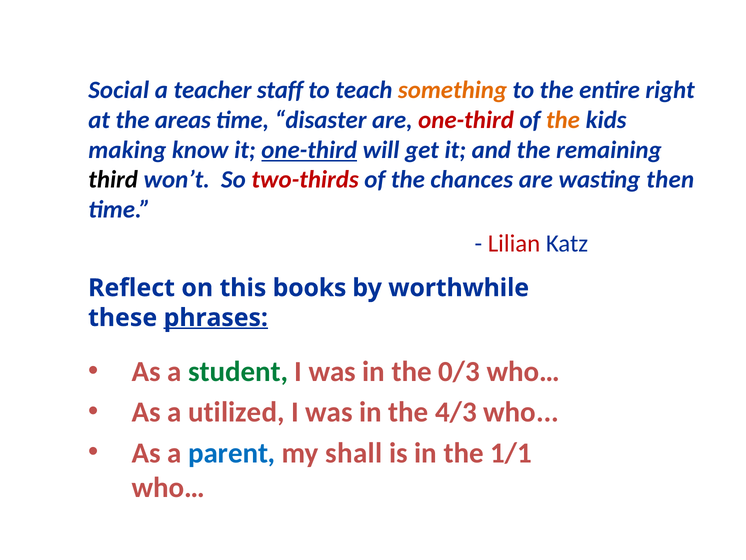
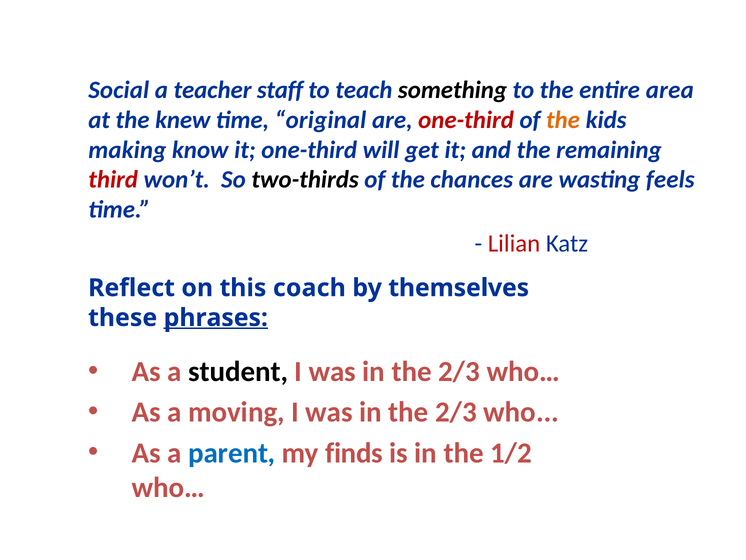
something colour: orange -> black (453, 90)
right: right -> area (670, 90)
areas: areas -> knew (183, 120)
disaster: disaster -> original (320, 120)
one-third underline: present -> none (309, 150)
third colour: black -> red (113, 180)
two-thirds colour: red -> black (305, 180)
then: then -> feels (670, 180)
books: books -> coach (309, 288)
worthwhile: worthwhile -> themselves (459, 288)
student colour: green -> black (238, 371)
0/3: 0/3 -> 2/3 (459, 371)
utilized: utilized -> moving (236, 412)
4/3: 4/3 -> 2/3 (456, 412)
shall: shall -> finds (354, 453)
1/1: 1/1 -> 1/2 (511, 453)
